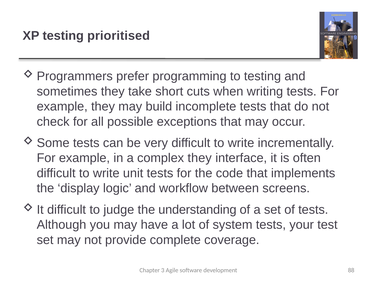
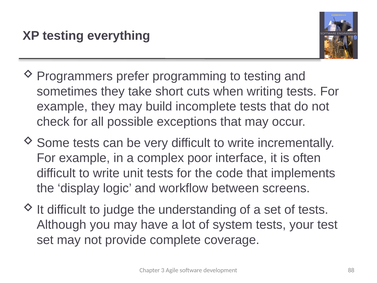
prioritised: prioritised -> everything (119, 36)
complex they: they -> poor (200, 158)
